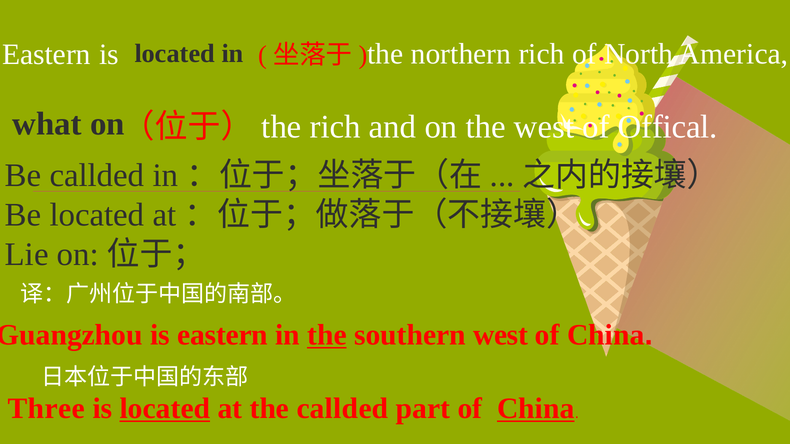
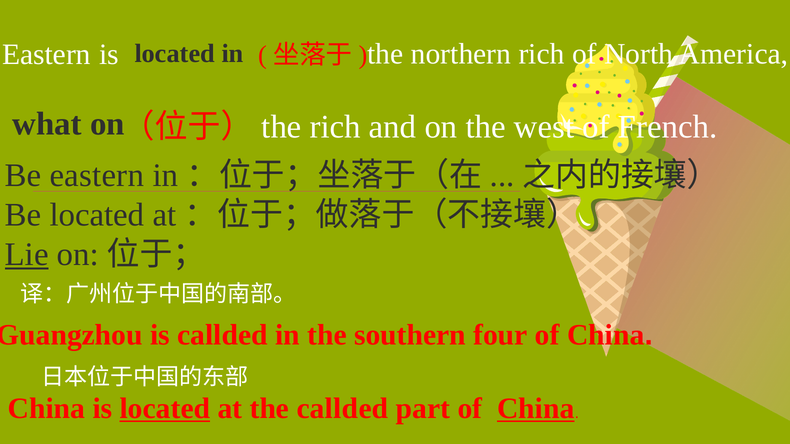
Offical: Offical -> French (668, 127)
Be callded: callded -> eastern (97, 176)
Lie underline: none -> present (27, 255)
is eastern: eastern -> callded (222, 335)
the underline: present -> none (327, 335)
southern west: west -> four (500, 335)
Three: Three -> China (47, 409)
